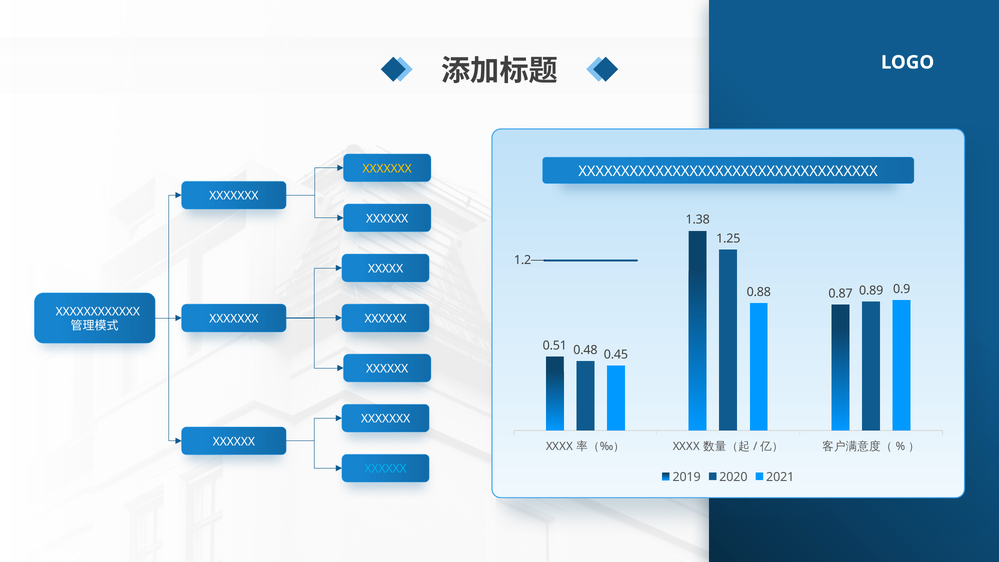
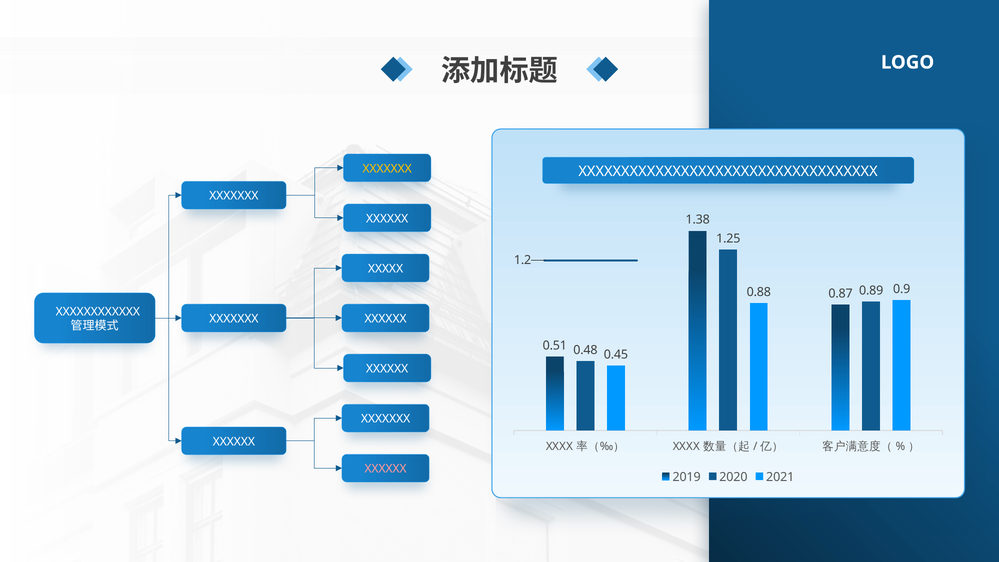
XXXXXX colour: light blue -> pink (386, 469)
